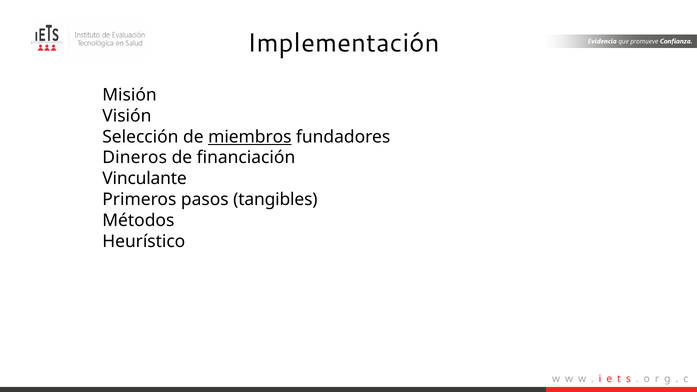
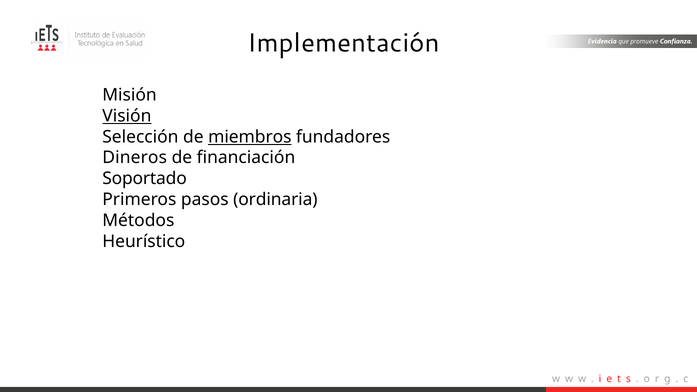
Visión underline: none -> present (127, 116)
Vinculante: Vinculante -> Soportado (145, 179)
tangibles: tangibles -> ordinaria (275, 200)
